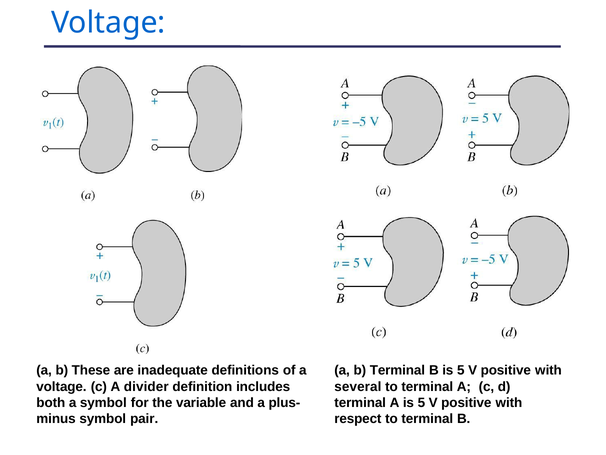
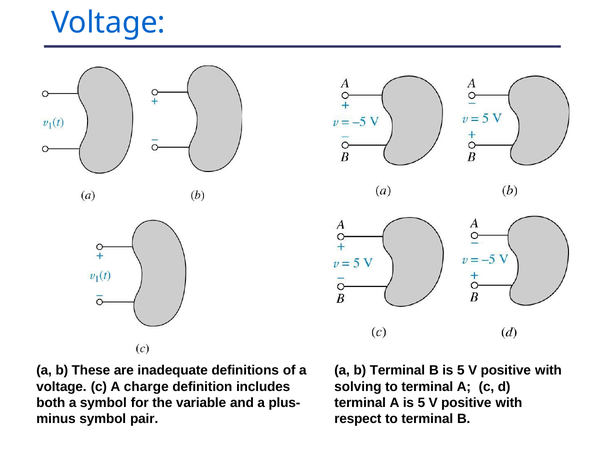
divider: divider -> charge (146, 386)
several: several -> solving (358, 386)
